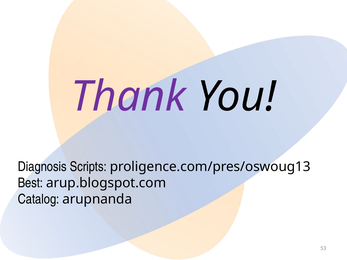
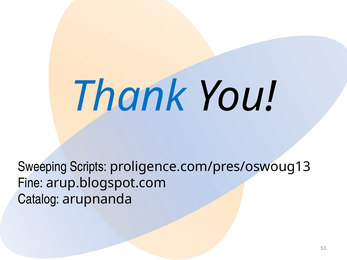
Thank colour: purple -> blue (129, 97)
Diagnosis: Diagnosis -> Sweeping (42, 167)
Best: Best -> Fine (30, 183)
